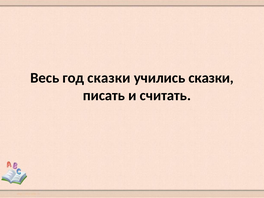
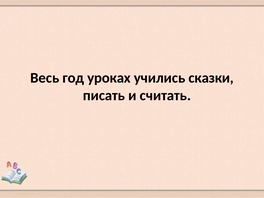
год сказки: сказки -> уроках (109, 78)
